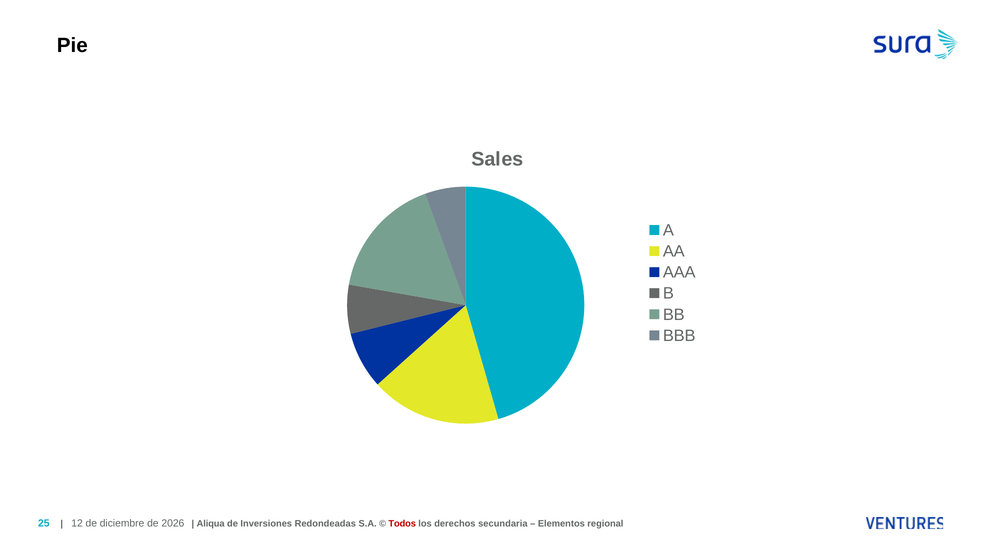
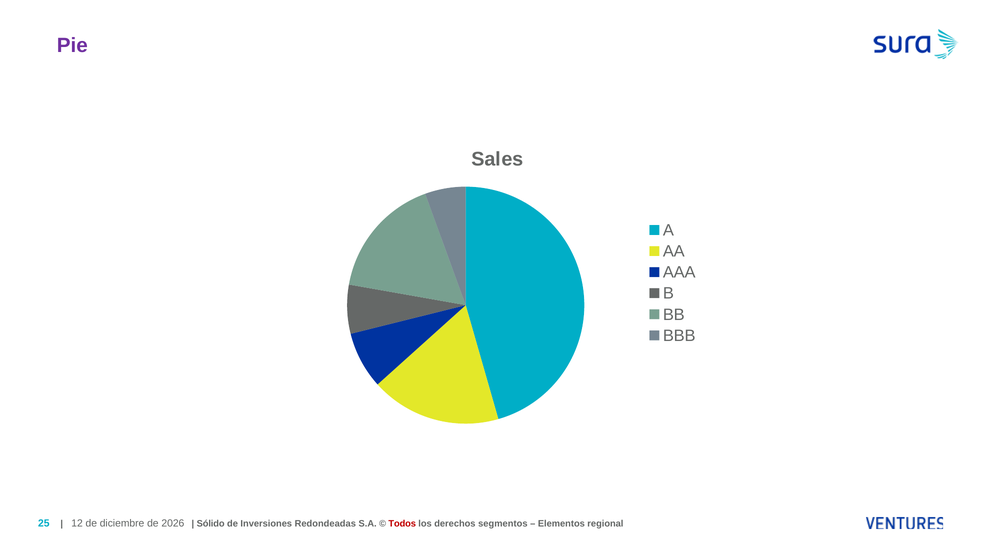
Pie colour: black -> purple (72, 46)
Aliqua: Aliqua -> Sólido (211, 524)
secundaria: secundaria -> segmentos (503, 524)
